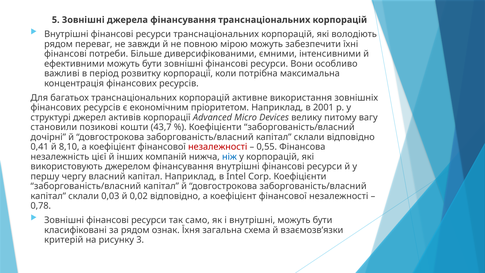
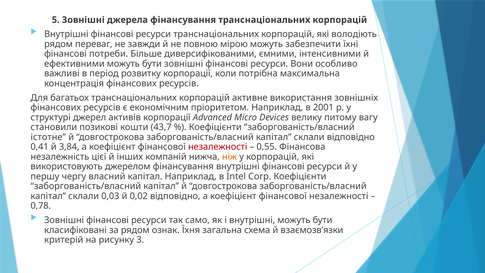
дочірні: дочірні -> істотне (48, 137)
8,10: 8,10 -> 3,84 (69, 147)
ніж colour: blue -> orange (229, 157)
